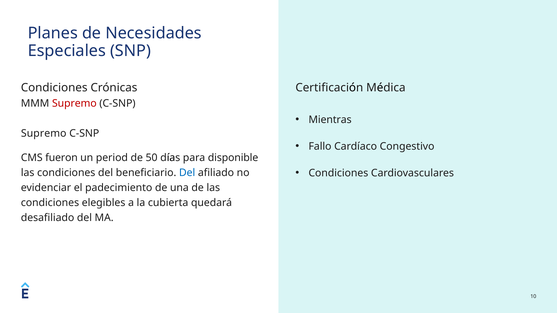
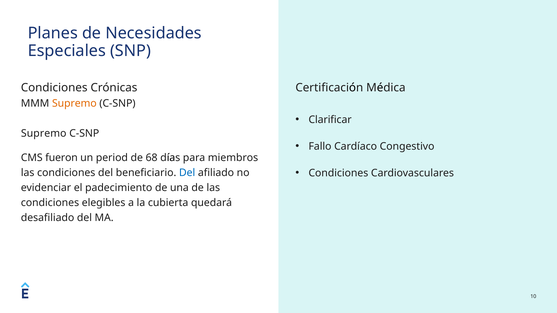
Supremo colour: red -> orange (74, 103)
Mientras: Mientras -> Clarificar (330, 120)
50: 50 -> 68 (152, 158)
disponible: disponible -> miembros (233, 158)
